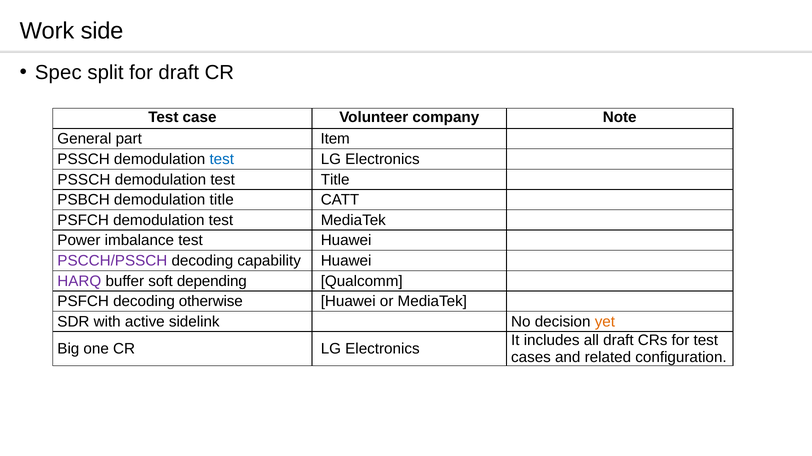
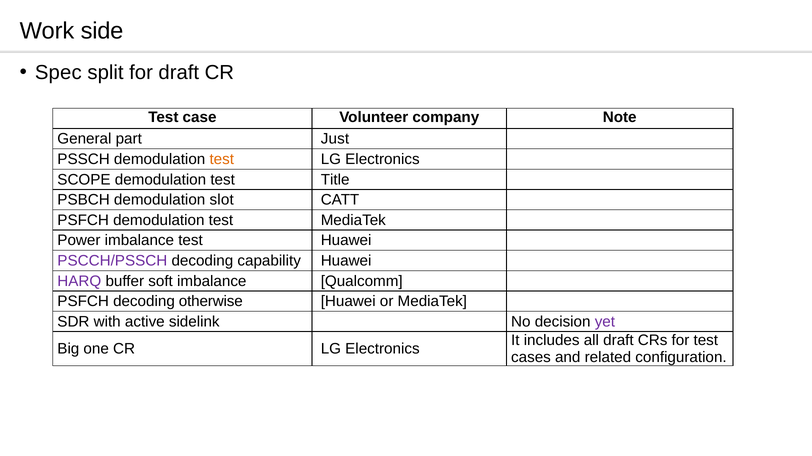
Item: Item -> Just (335, 139)
test colour: blue -> orange (222, 160)
PSSCH: PSSCH -> SCOPE (84, 180)
demodulation title: title -> slot (222, 200)
soft depending: depending -> imbalance (212, 282)
yet colour: orange -> purple (605, 322)
